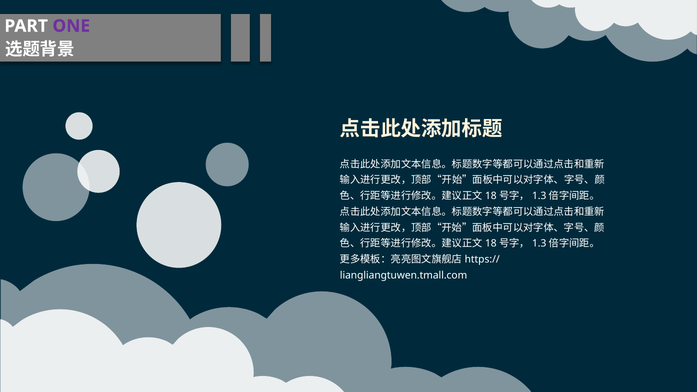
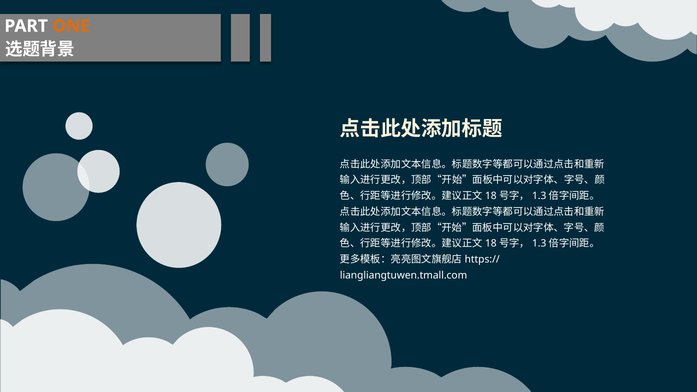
ONE colour: purple -> orange (71, 26)
